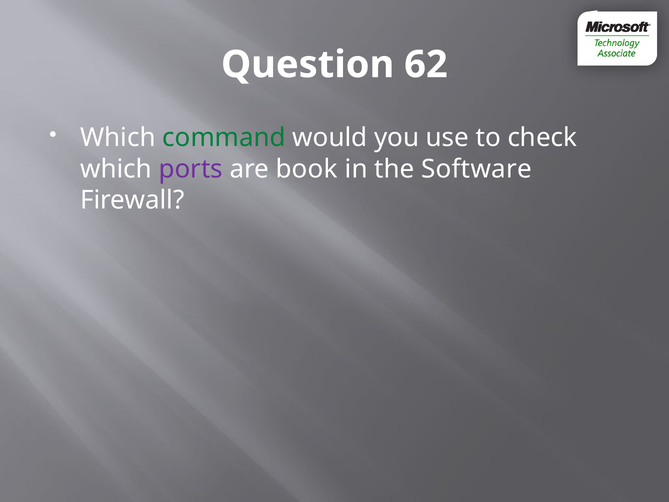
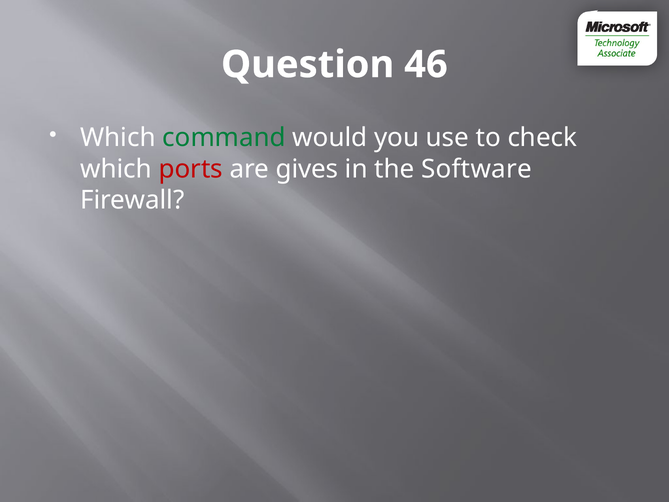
62: 62 -> 46 (426, 65)
ports colour: purple -> red (191, 169)
book: book -> gives (307, 169)
